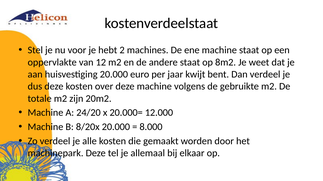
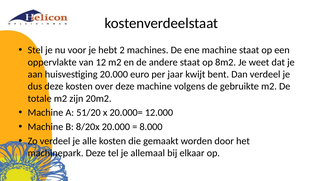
24/20: 24/20 -> 51/20 (88, 113)
